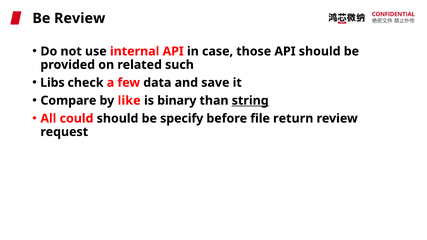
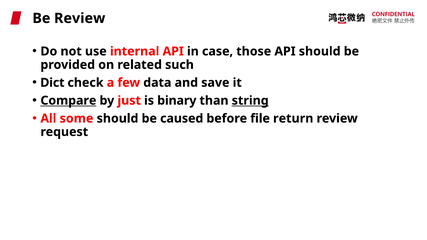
Libs: Libs -> Dict (52, 83)
Compare underline: none -> present (68, 101)
like: like -> just (129, 101)
could: could -> some (76, 119)
specify: specify -> caused (182, 119)
